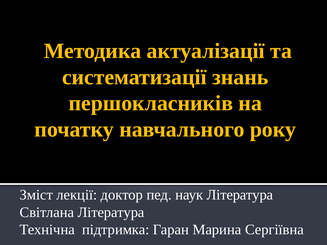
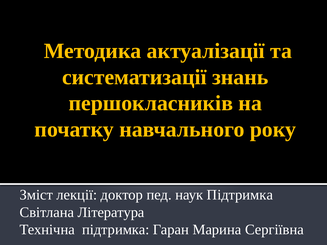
наук Література: Література -> Підтримка (240, 195)
